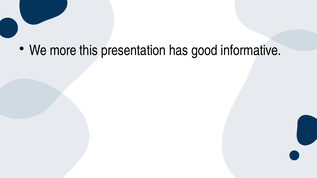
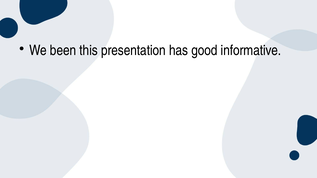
more: more -> been (63, 51)
